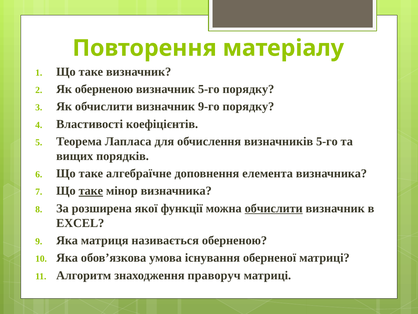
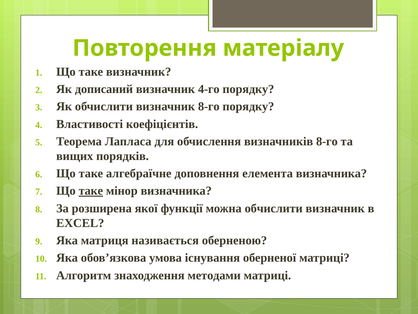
Як оберненою: оберненою -> дописаний (104, 89)
визначник 5-го: 5-го -> 4-го (209, 89)
визначник 9-го: 9-го -> 8-го (209, 106)
визначників 5-го: 5-го -> 8-го (327, 141)
обчислити underline: present -> none (274, 208)
праворуч: праворуч -> методами (214, 275)
